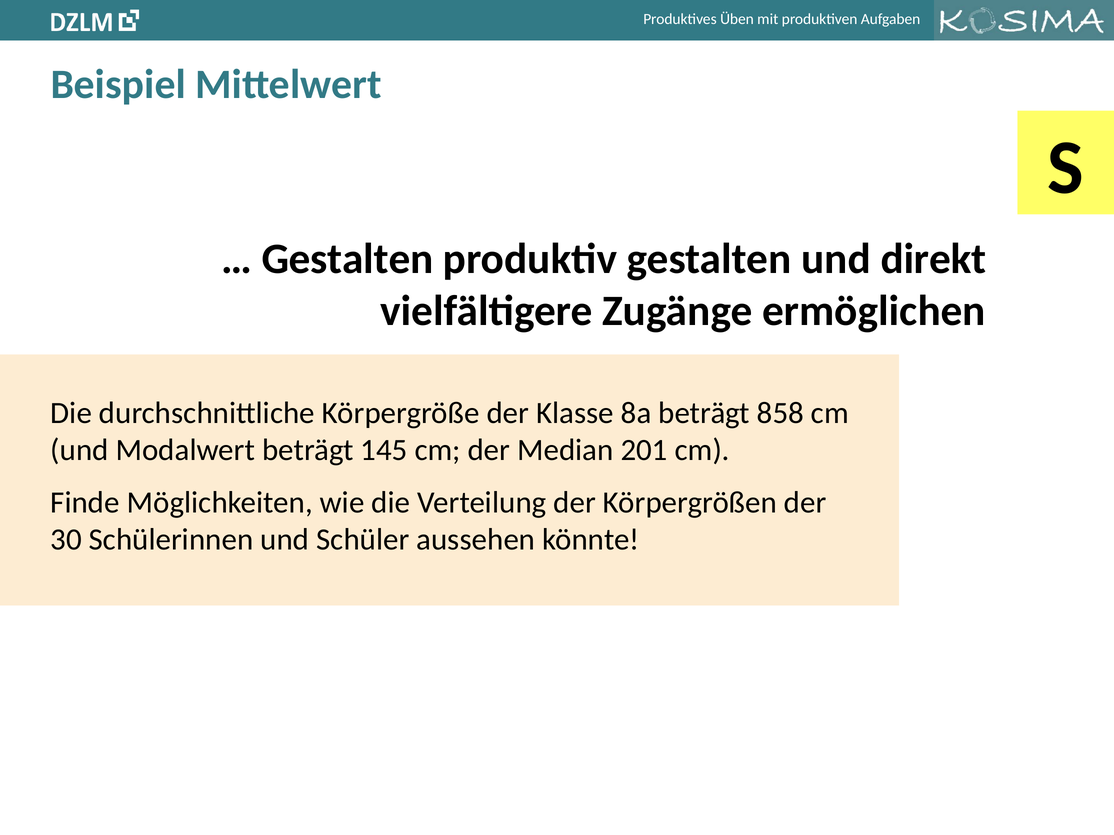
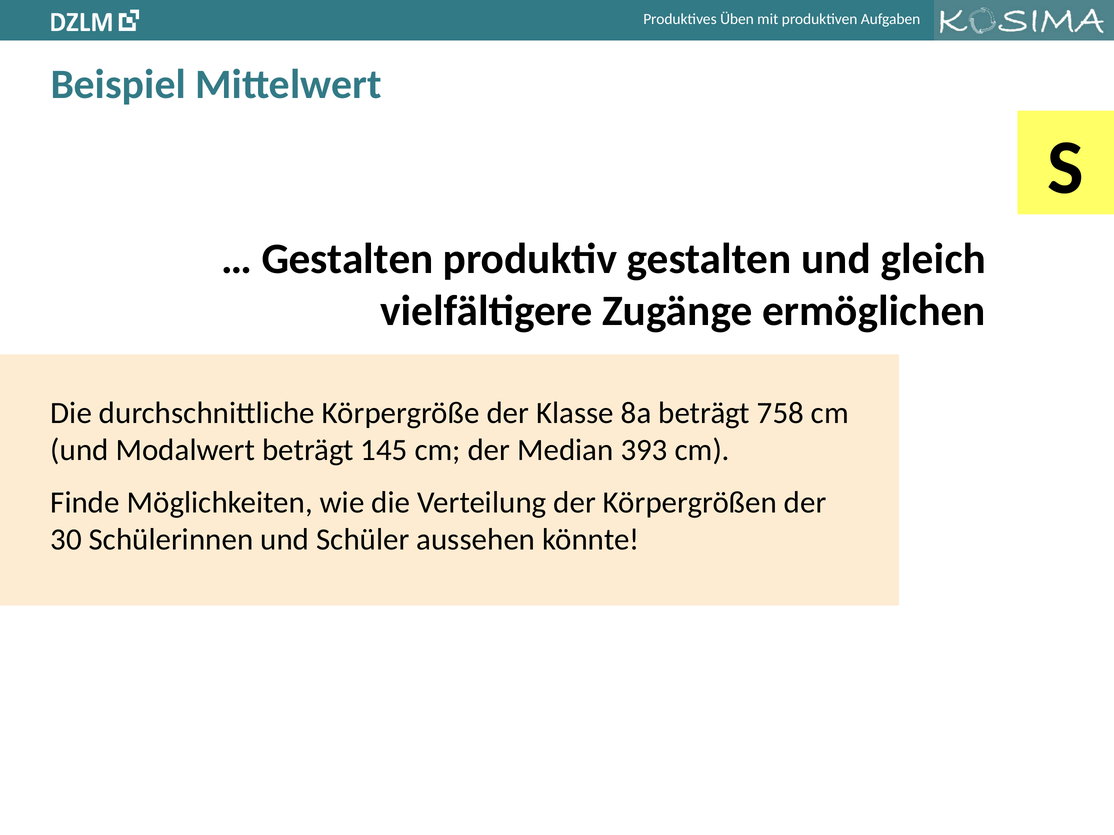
direkt: direkt -> gleich (933, 259)
858: 858 -> 758 (780, 413)
201: 201 -> 393 (644, 450)
